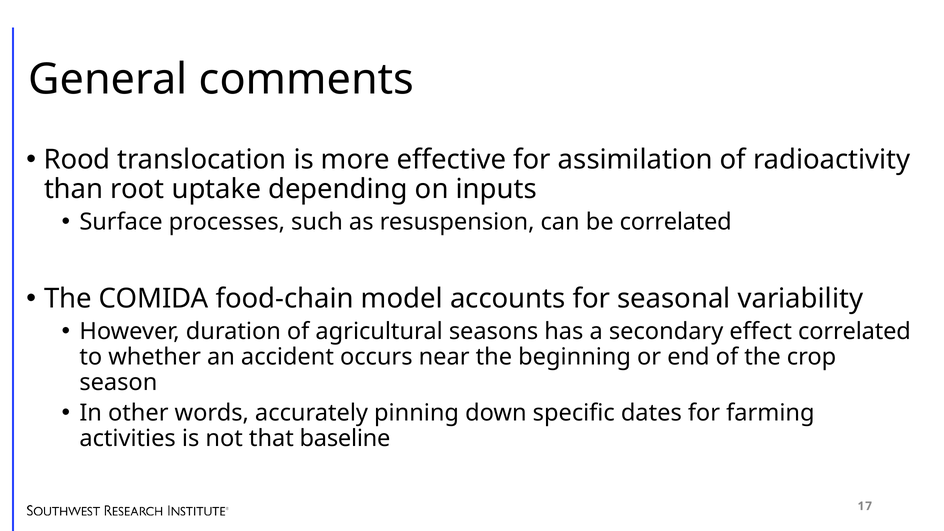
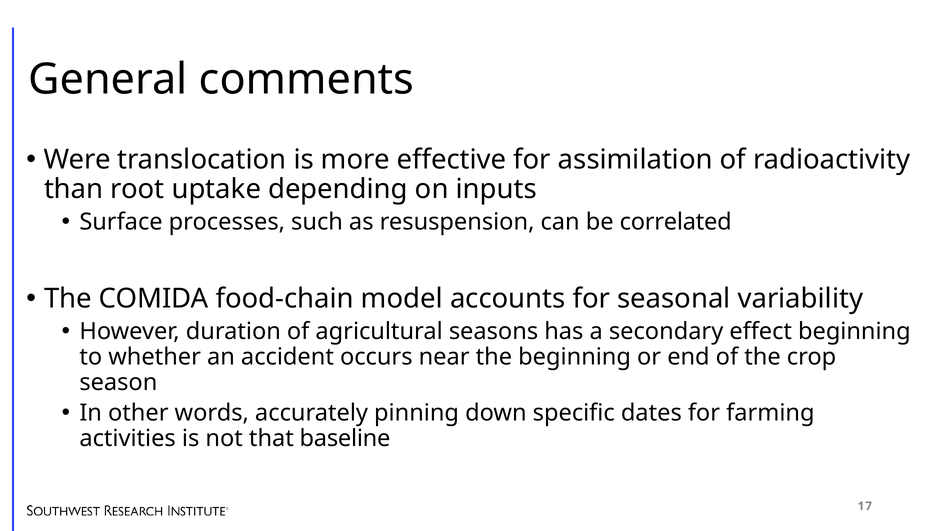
Rood: Rood -> Were (77, 160)
effect correlated: correlated -> beginning (854, 331)
